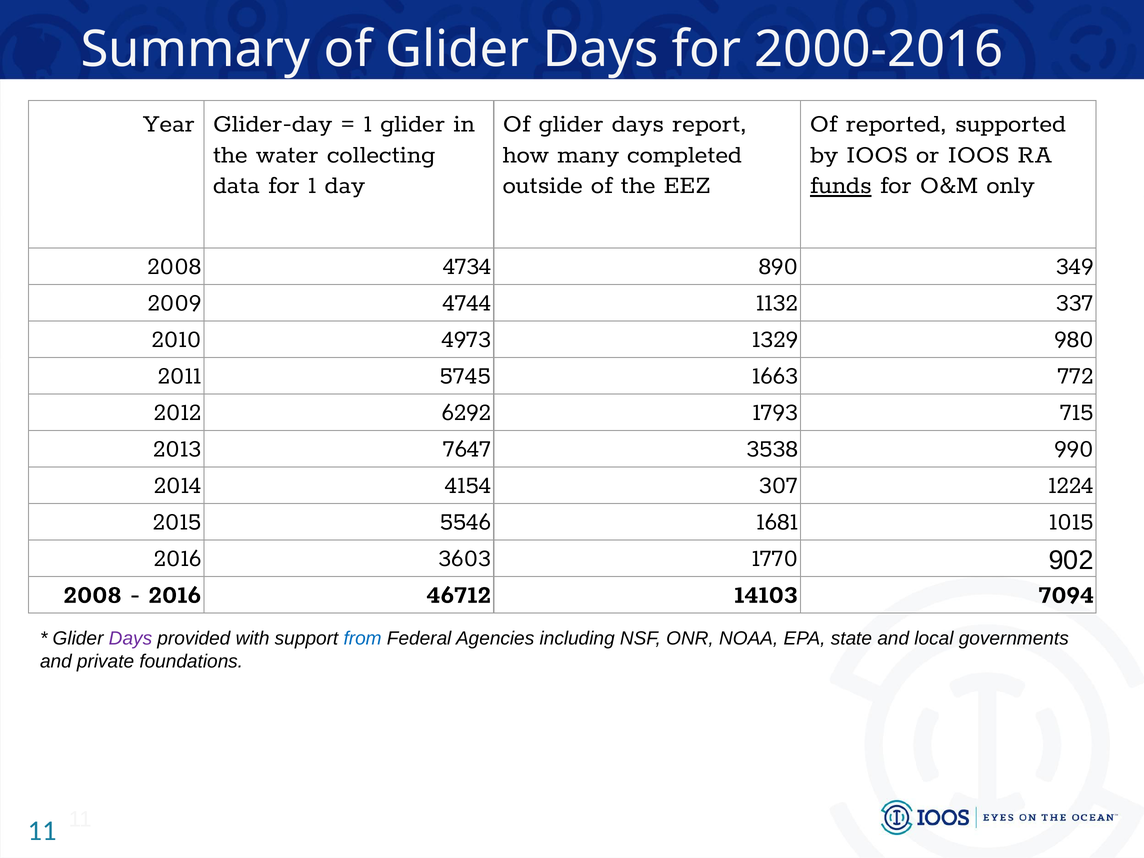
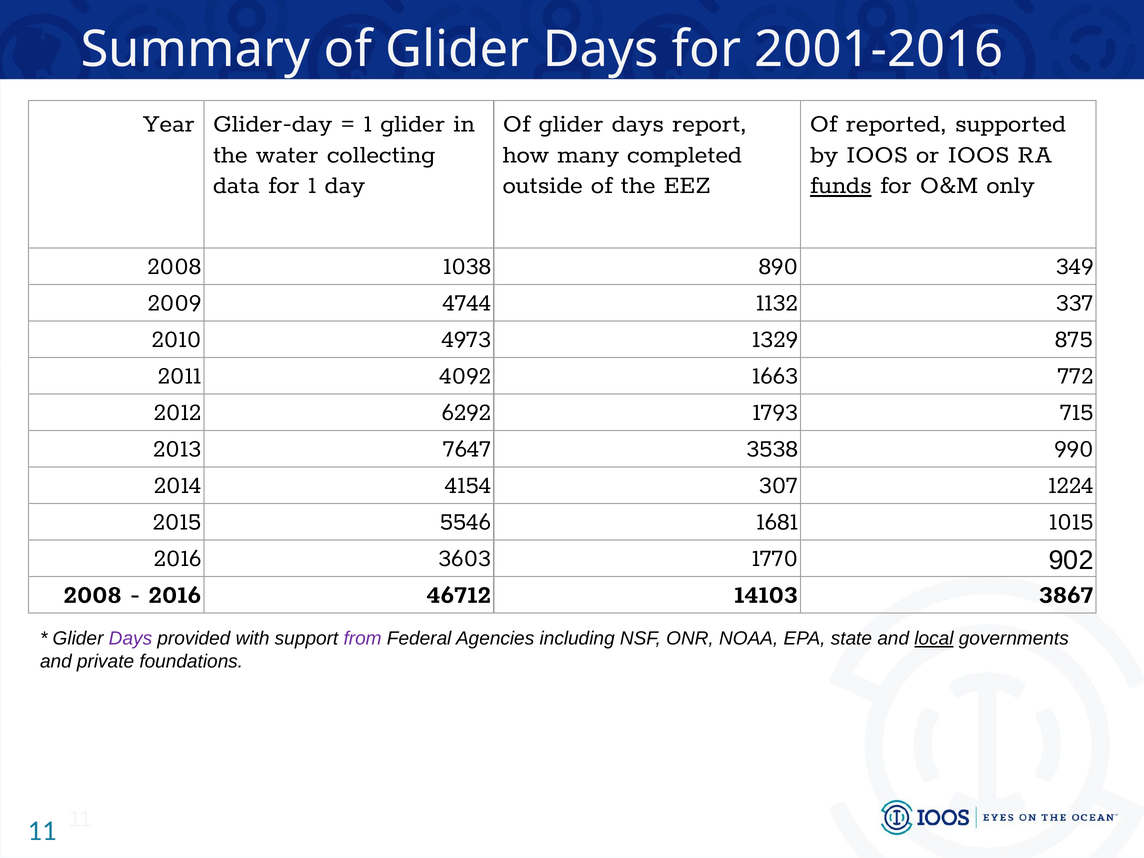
2000-2016: 2000-2016 -> 2001-2016 (879, 49)
4734: 4734 -> 1038 (467, 265)
980: 980 -> 875 (1074, 338)
5745: 5745 -> 4092 (465, 375)
7094: 7094 -> 3867 (1066, 594)
from colour: blue -> purple (363, 639)
local underline: none -> present (934, 639)
